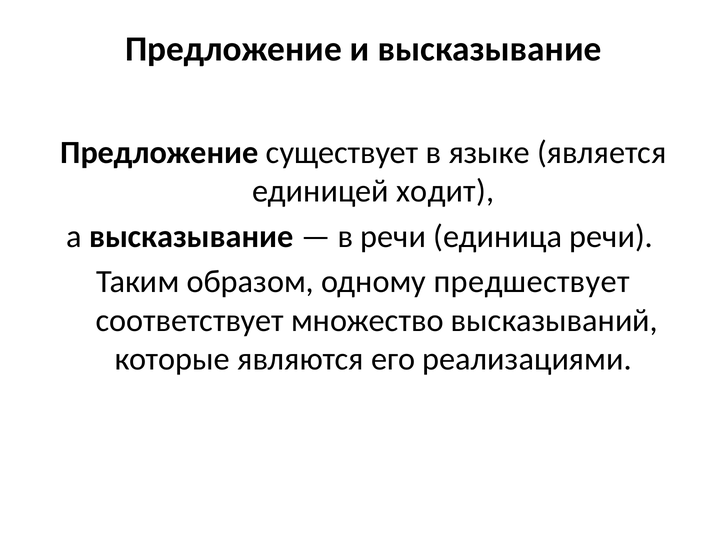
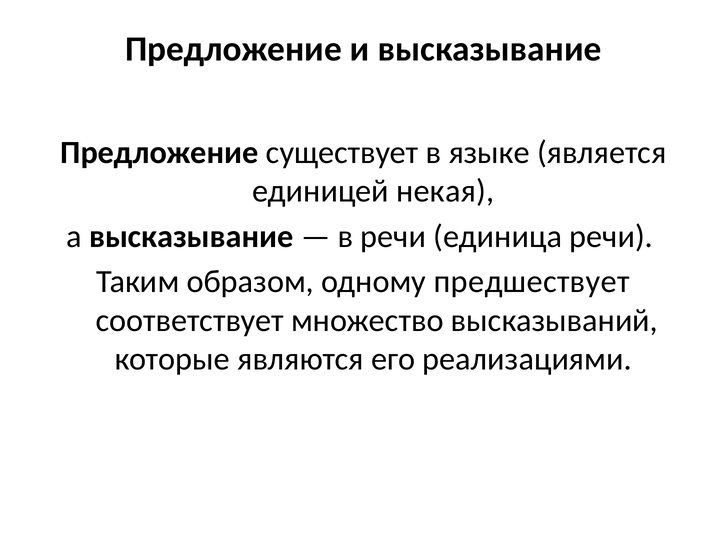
ходит: ходит -> некая (445, 191)
